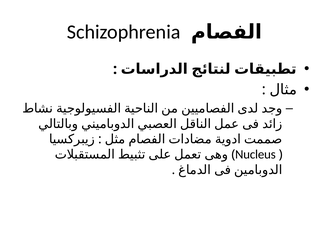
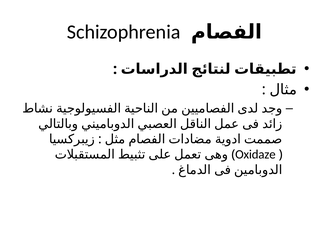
Nucleus: Nucleus -> Oxidaze (255, 154)
